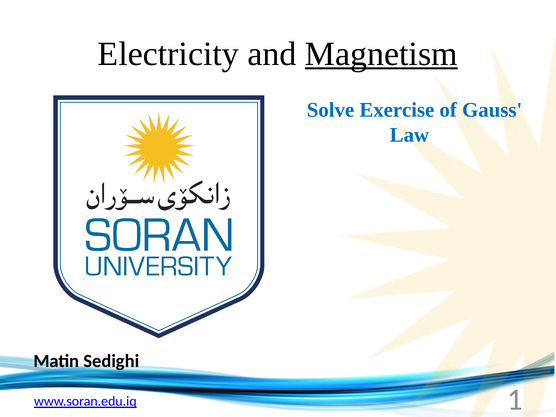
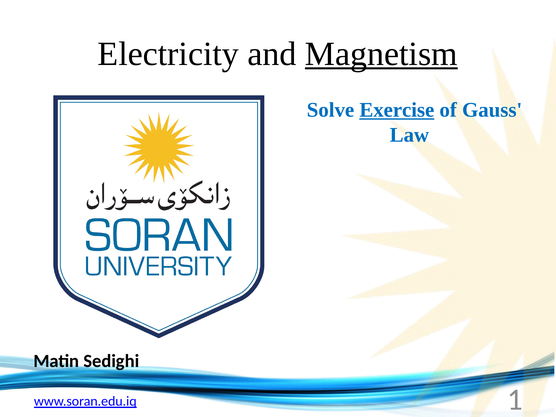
Exercise underline: none -> present (397, 110)
